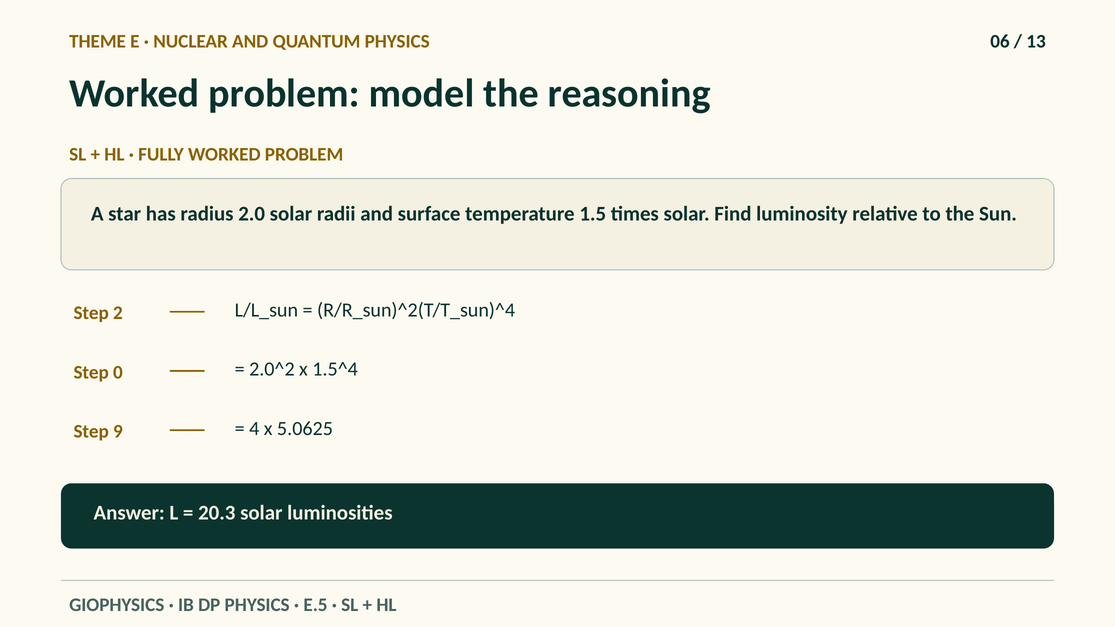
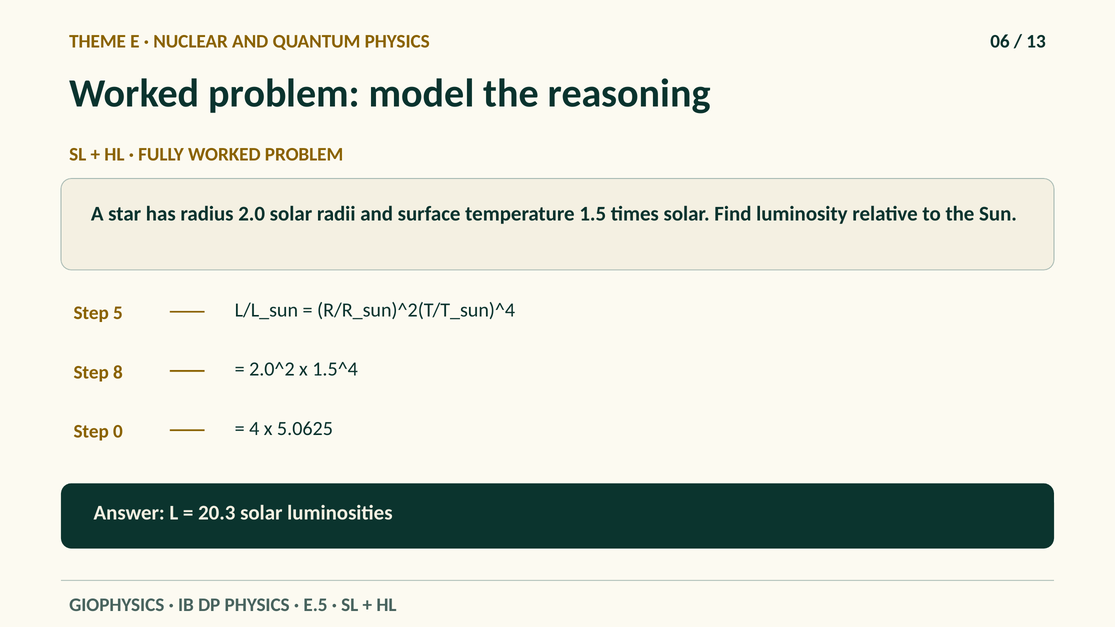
2: 2 -> 5 (118, 313)
0: 0 -> 8 (118, 372)
9: 9 -> 0 (118, 432)
